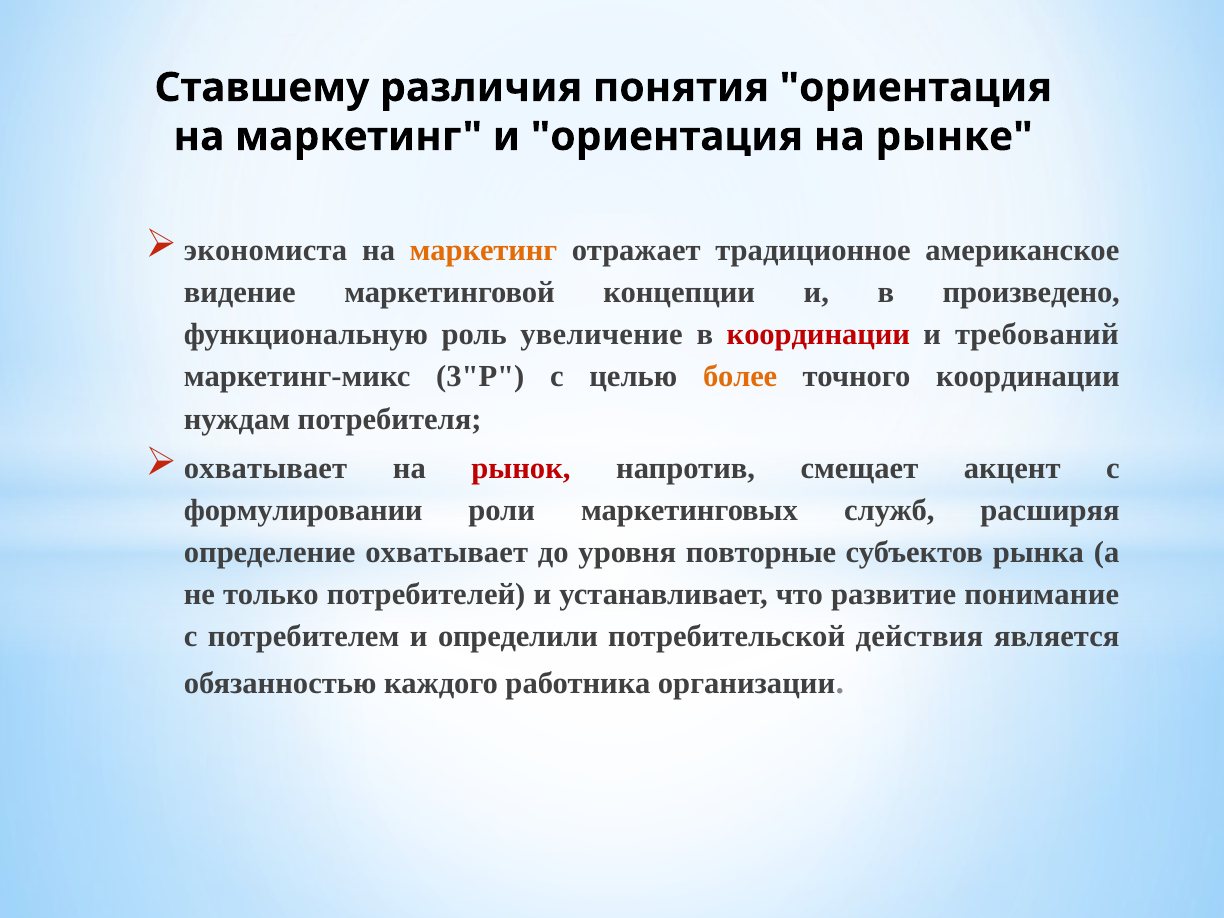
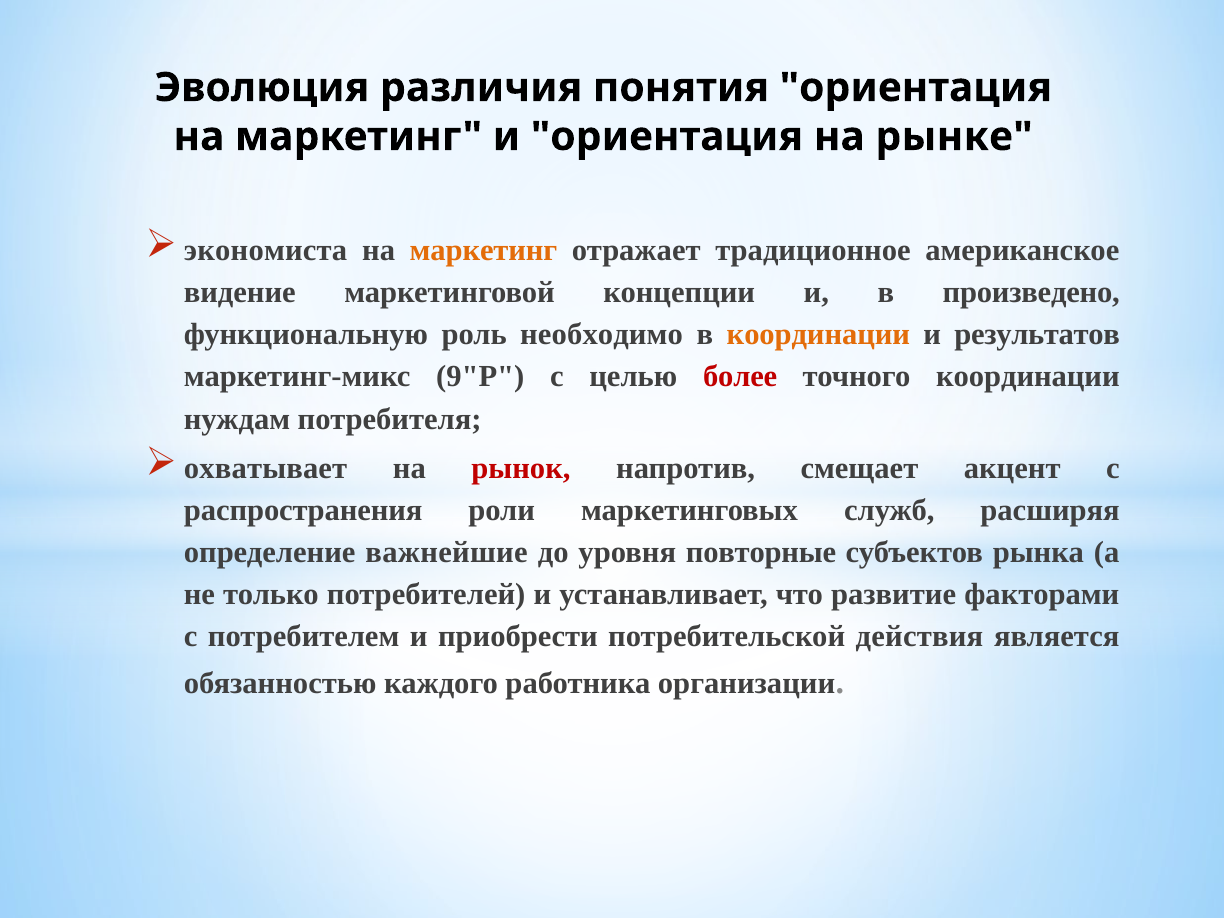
Ставшему: Ставшему -> Эволюция (262, 88)
увеличение: увеличение -> необходимо (602, 335)
координации colour: red -> orange (818, 335)
требований: требований -> результатов (1037, 335)
3"Р: 3"Р -> 9"Р (480, 377)
более colour: orange -> red (740, 377)
формулировании: формулировании -> распространения (303, 510)
определение охватывает: охватывает -> важнейшие (447, 552)
понимание: понимание -> факторами (1042, 595)
определили: определили -> приобрести (518, 637)
